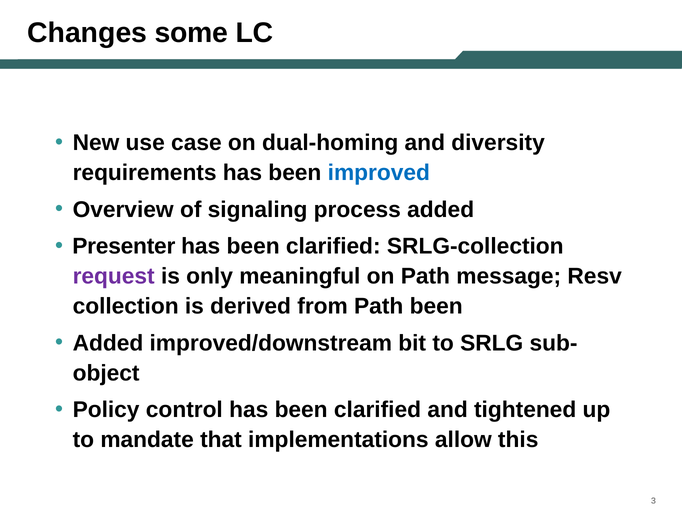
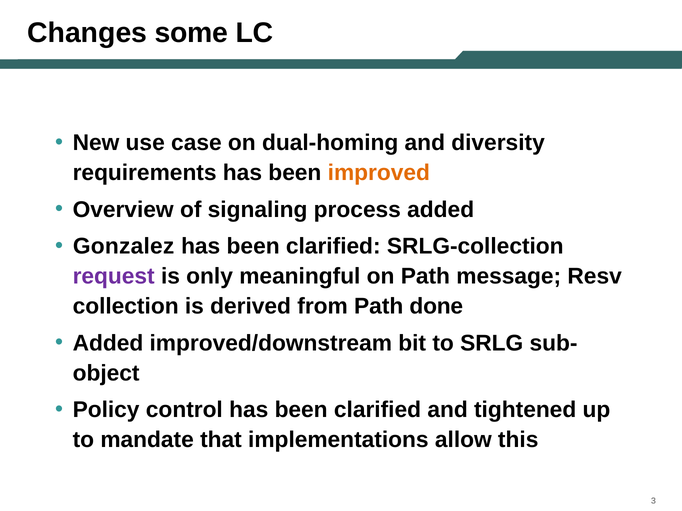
improved colour: blue -> orange (379, 173)
Presenter: Presenter -> Gonzalez (124, 247)
Path been: been -> done (436, 307)
